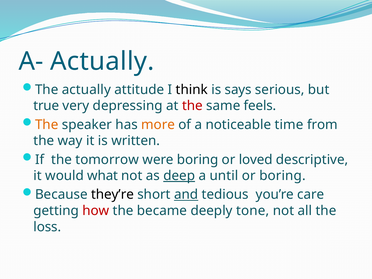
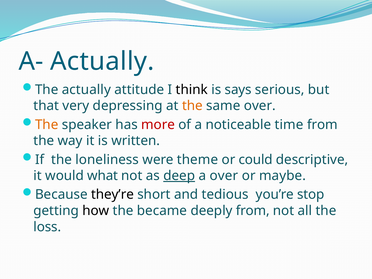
true: true -> that (46, 106)
the colour: red -> orange (192, 106)
same feels: feels -> over (260, 106)
more colour: orange -> red (158, 125)
tomorrow: tomorrow -> loneliness (107, 160)
were boring: boring -> theme (198, 160)
loved: loved -> could (256, 160)
a until: until -> over (224, 176)
or boring: boring -> maybe (283, 176)
and underline: present -> none (186, 195)
care: care -> stop (311, 195)
how colour: red -> black (96, 211)
deeply tone: tone -> from (253, 211)
